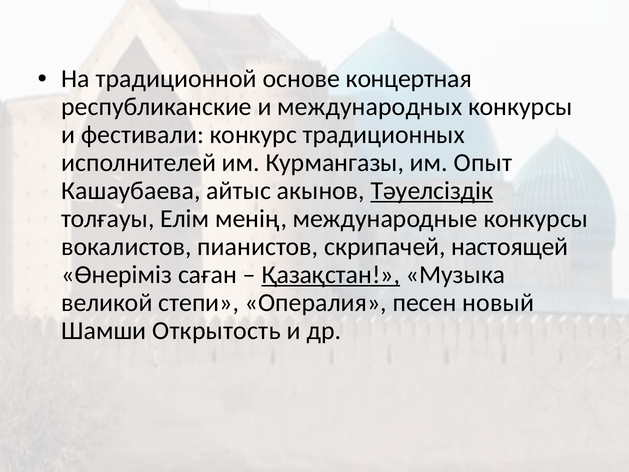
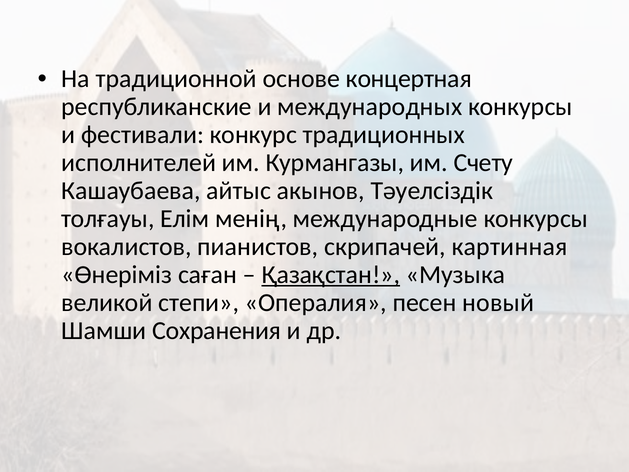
Опыт: Опыт -> Счету (483, 163)
Тәуелсіздік underline: present -> none (432, 191)
настоящей: настоящей -> картинная (509, 247)
Открытость: Открытость -> Сохранения (217, 330)
